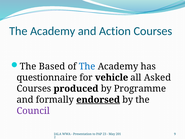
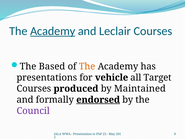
Academy underline: none -> present (53, 31)
Action: Action -> Leclair (115, 31)
The colour: blue -> orange (87, 66)
questionnaire: questionnaire -> presentations (47, 77)
Asked: Asked -> Target (158, 77)
Programme: Programme -> Maintained (140, 88)
